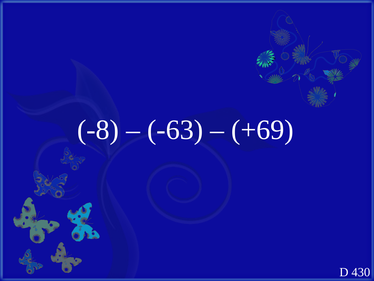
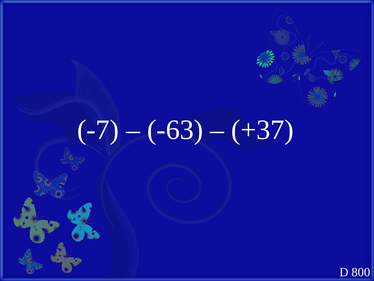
-8: -8 -> -7 (98, 130)
+69: +69 -> +37 (262, 130)
430: 430 -> 800 (361, 272)
